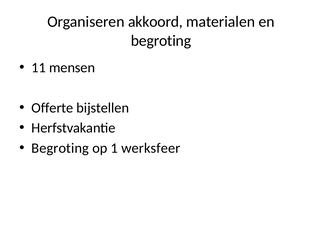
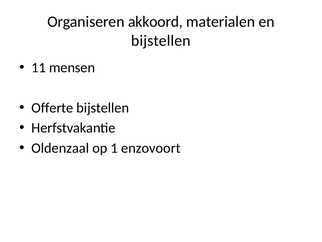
begroting: begroting -> bijstellen (161, 41)
Begroting: Begroting -> Oldenzaal (60, 148)
werksfeer: werksfeer -> enzovoort (151, 148)
